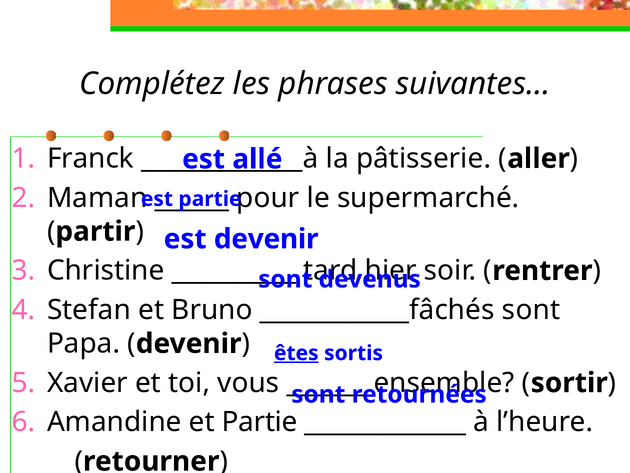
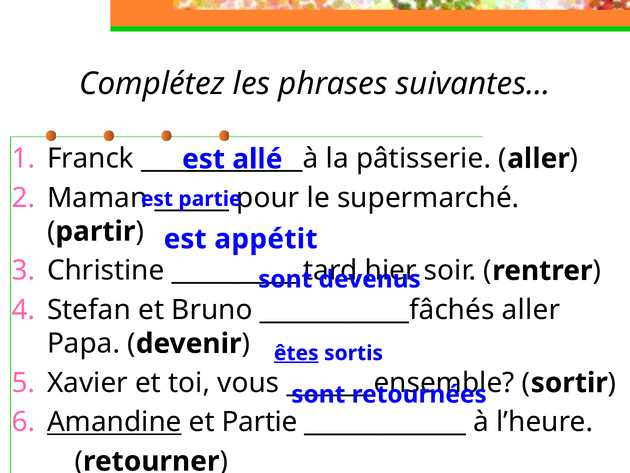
est devenir: devenir -> appétit (266, 239)
____________fâchés sont: sont -> aller (531, 310)
Amandine underline: none -> present (114, 422)
